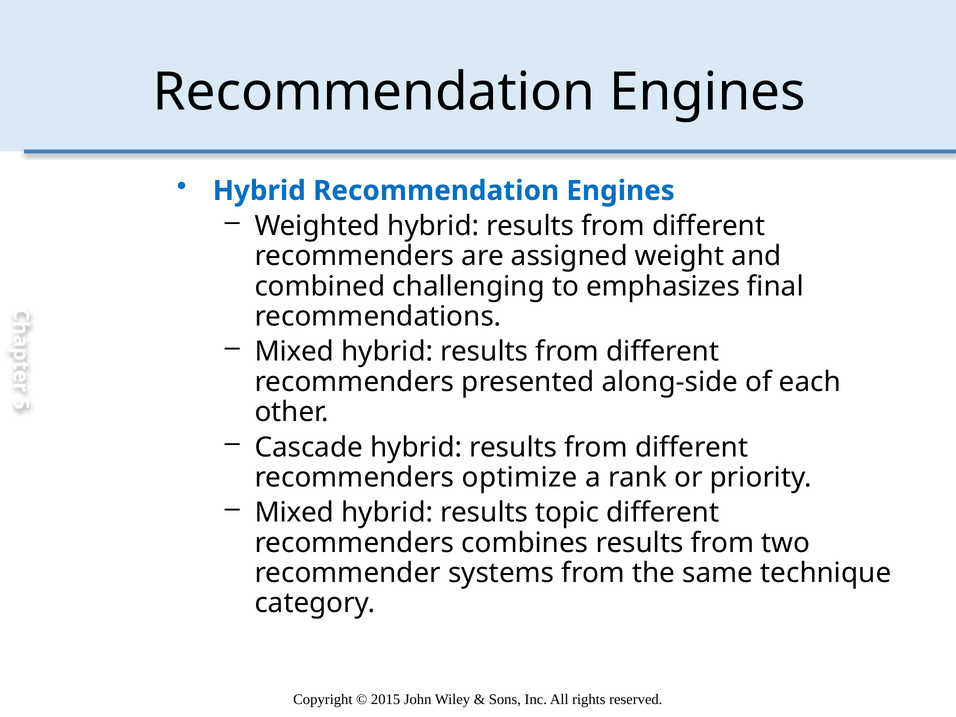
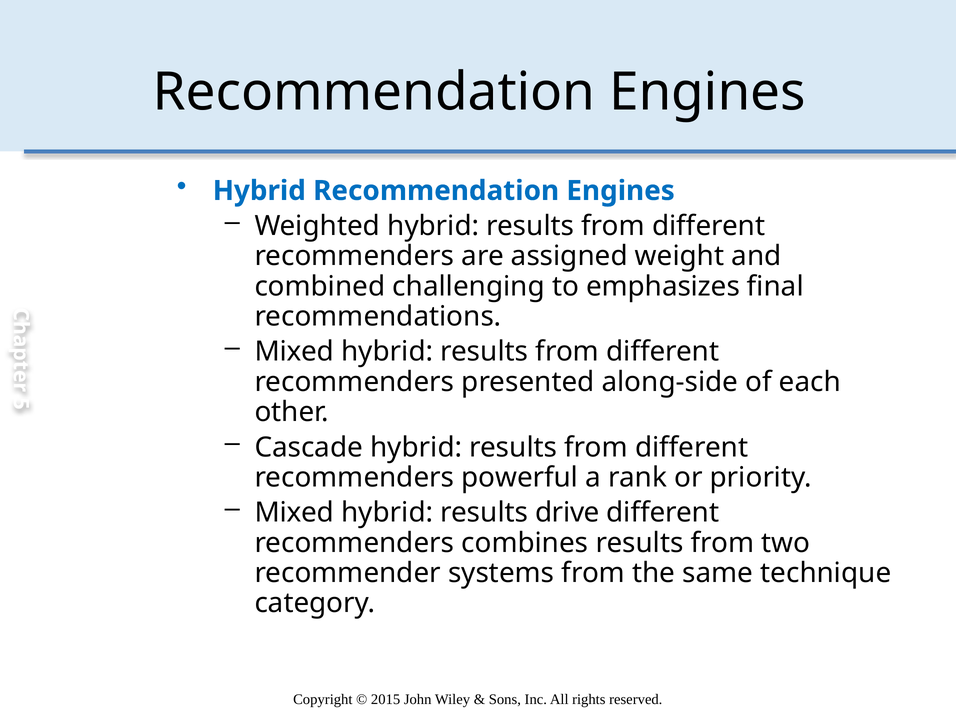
optimize: optimize -> powerful (520, 477)
topic: topic -> drive (567, 513)
